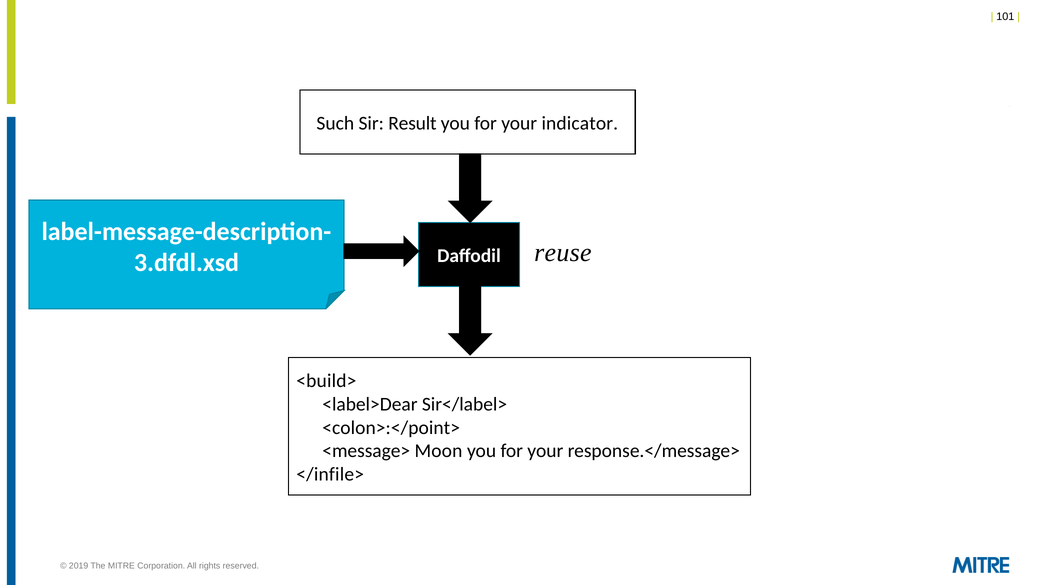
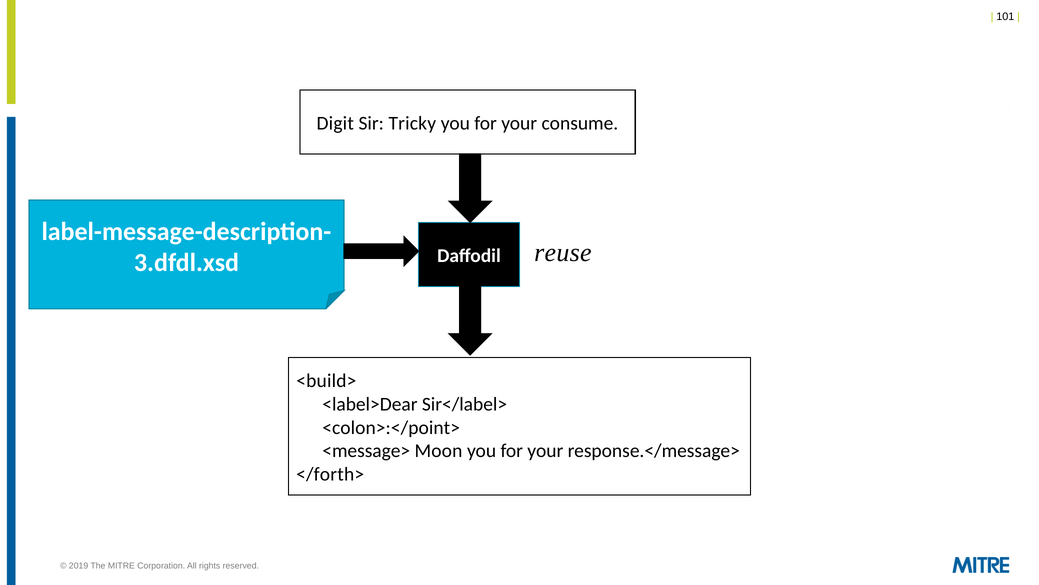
Such: Such -> Digit (335, 123)
Result: Result -> Tricky (412, 123)
indicator: indicator -> consume (580, 123)
</infile>: </infile> -> </forth> (330, 474)
